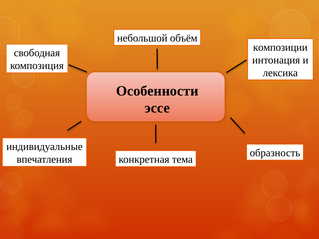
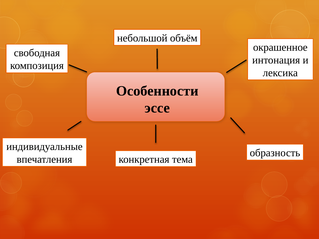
композиции: композиции -> окрашенное (280, 47)
